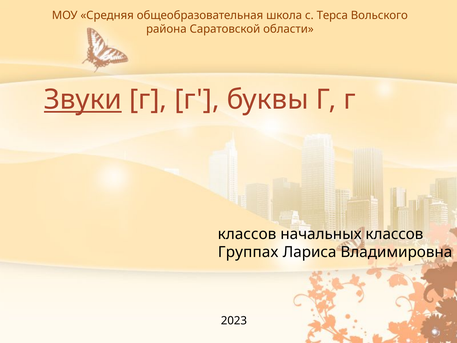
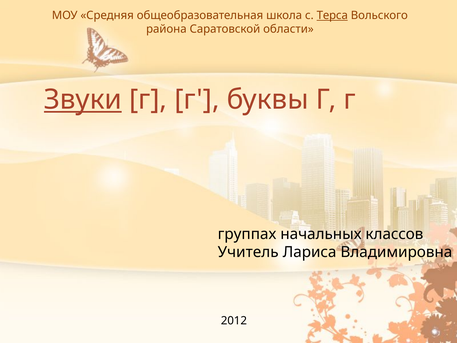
Терса underline: none -> present (332, 15)
классов: классов -> группах (247, 234)
Группах: Группах -> Учитель (248, 252)
2023: 2023 -> 2012 (234, 321)
